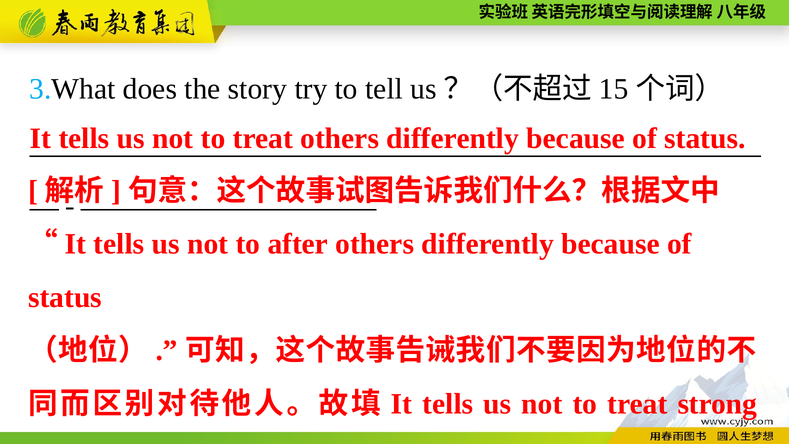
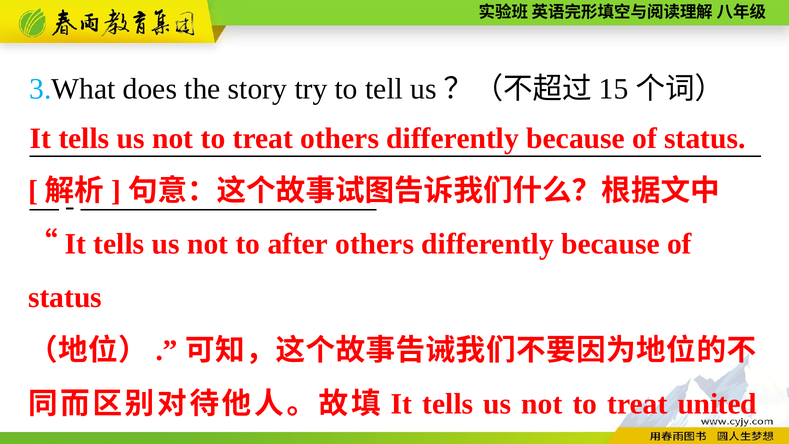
strong: strong -> united (717, 404)
